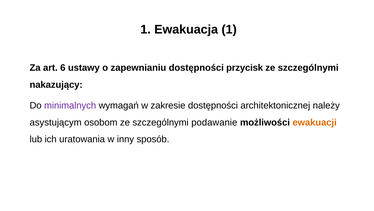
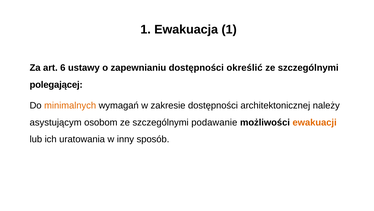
przycisk: przycisk -> określić (245, 68)
nakazujący: nakazujący -> polegającej (56, 85)
minimalnych colour: purple -> orange (70, 105)
